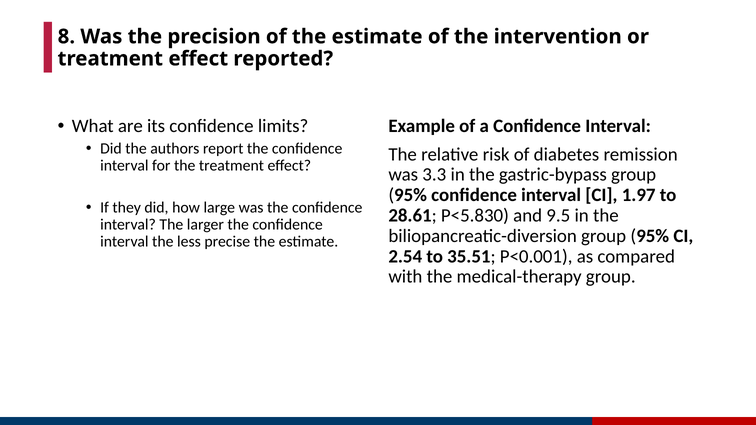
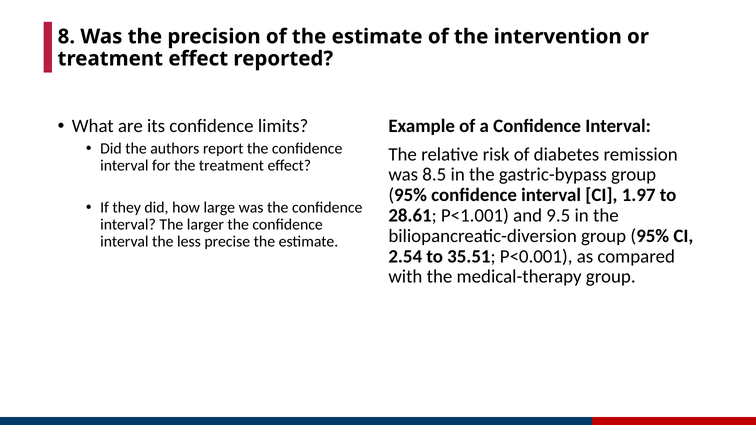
3.3: 3.3 -> 8.5 (434, 175)
P<5.830: P<5.830 -> P<1.001 (475, 216)
